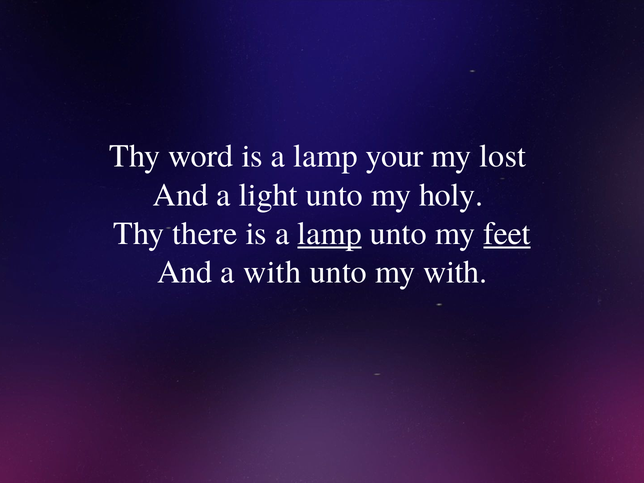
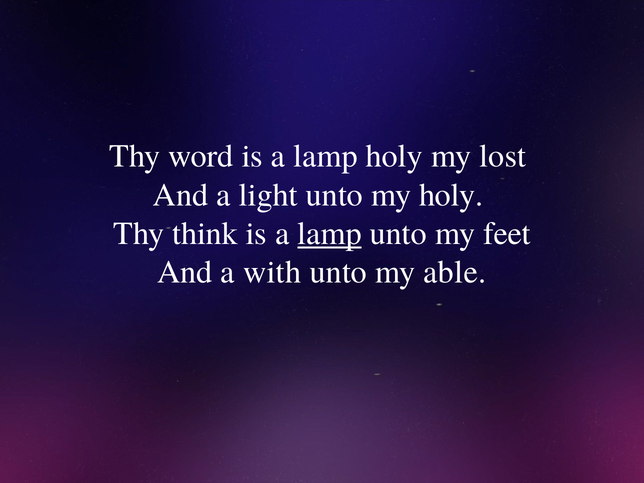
lamp your: your -> holy (394, 156)
there: there -> think (205, 234)
feet underline: present -> none (507, 234)
my with: with -> able (455, 272)
